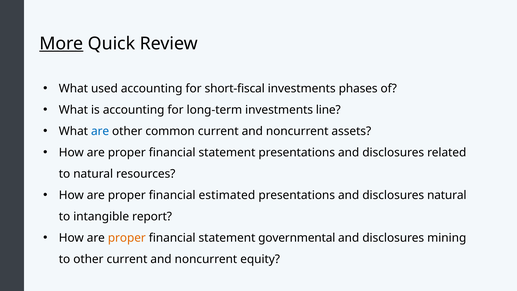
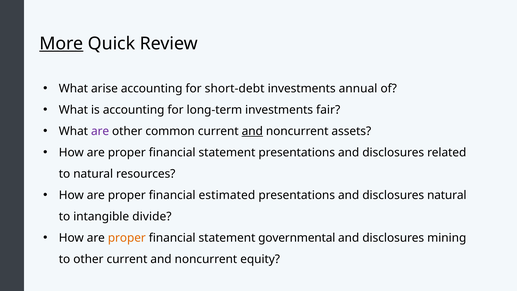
used: used -> arise (104, 89)
short-fiscal: short-fiscal -> short-debt (235, 89)
phases: phases -> annual (358, 89)
line: line -> fair (328, 110)
are colour: blue -> purple (100, 131)
and underline: none -> present (252, 131)
report: report -> divide (152, 217)
